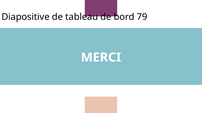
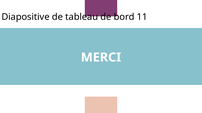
79: 79 -> 11 (142, 17)
